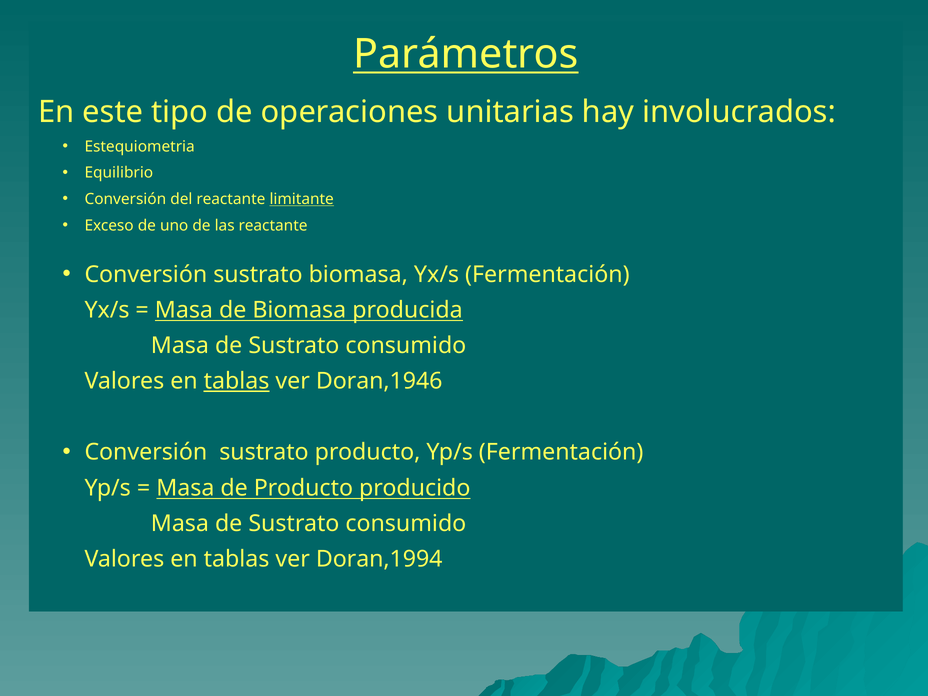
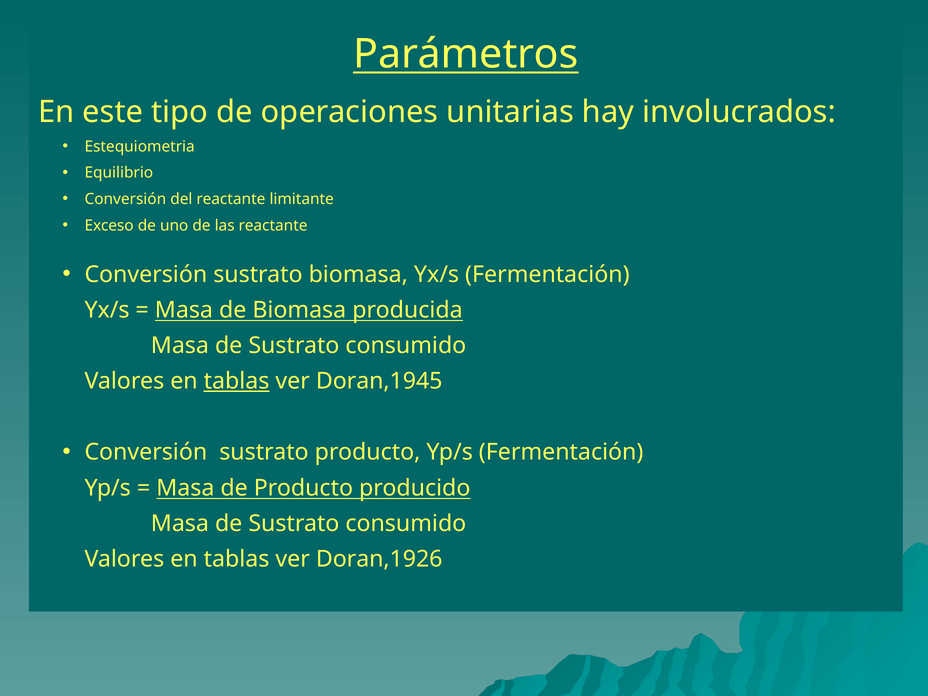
limitante underline: present -> none (302, 199)
Doran,1946: Doran,1946 -> Doran,1945 (379, 381)
Doran,1994: Doran,1994 -> Doran,1926 (379, 559)
